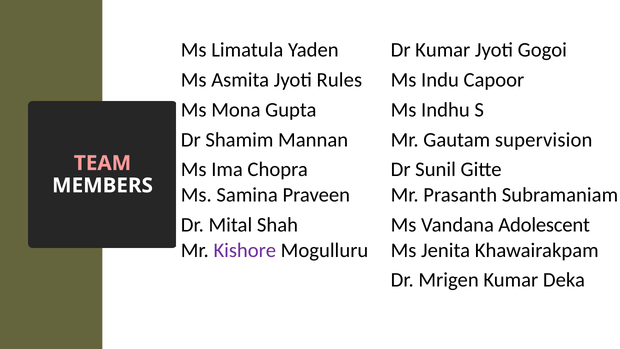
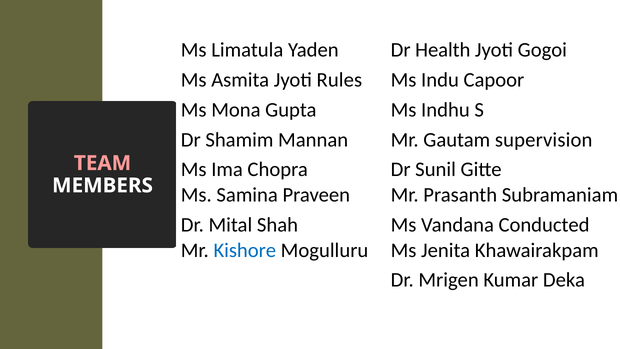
Dr Kumar: Kumar -> Health (443, 50)
Adolescent: Adolescent -> Conducted (544, 225)
Kishore colour: purple -> blue (245, 250)
